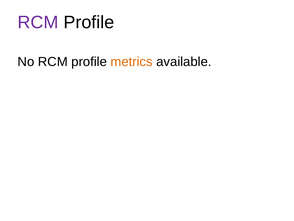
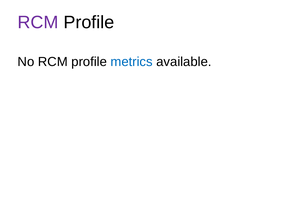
metrics colour: orange -> blue (132, 62)
